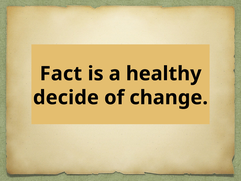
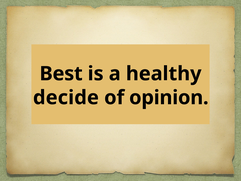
Fact: Fact -> Best (61, 74)
change: change -> opinion (169, 97)
